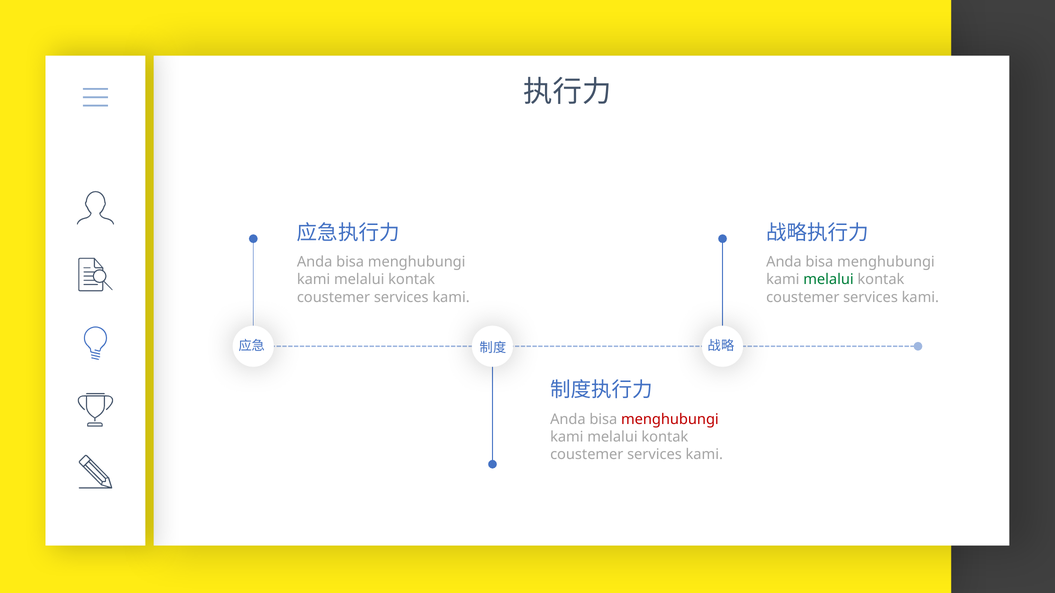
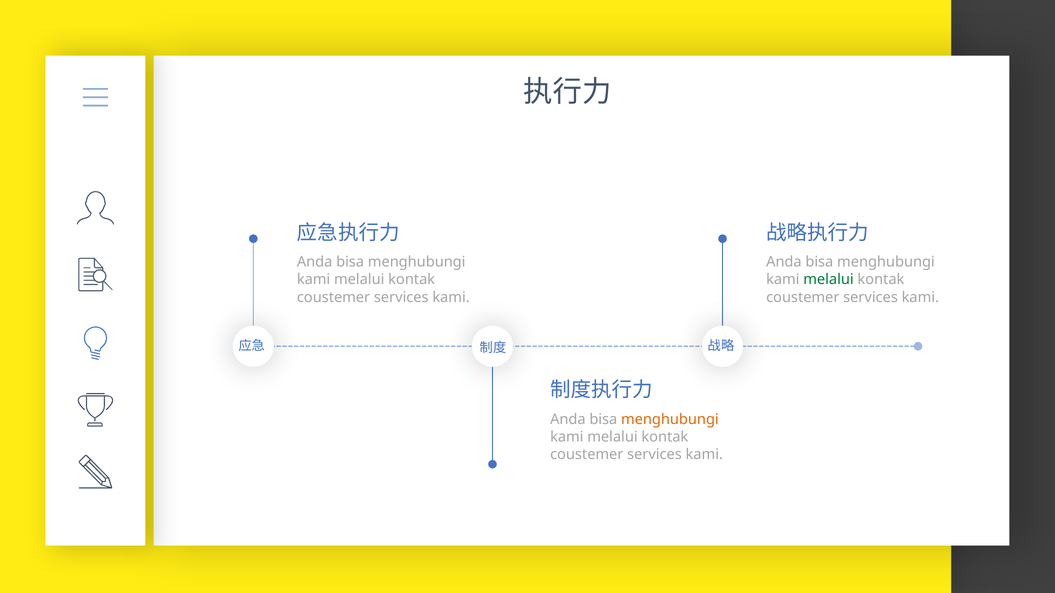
menghubungi colour: red -> orange (670, 420)
